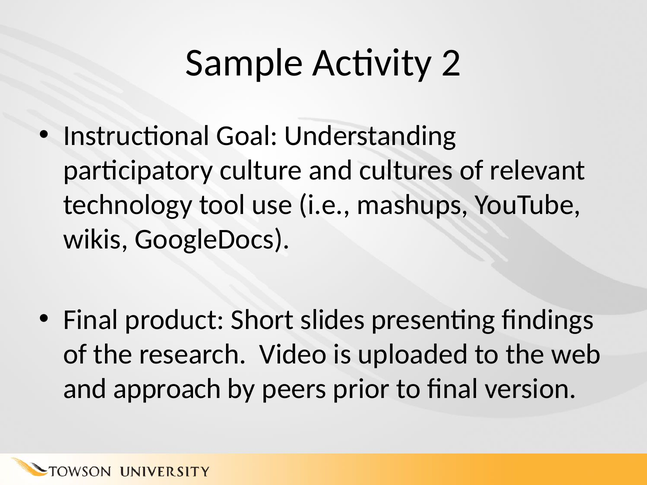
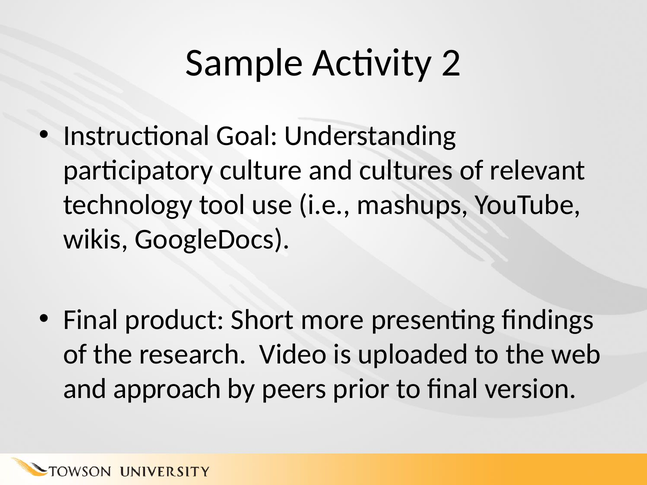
slides: slides -> more (332, 320)
